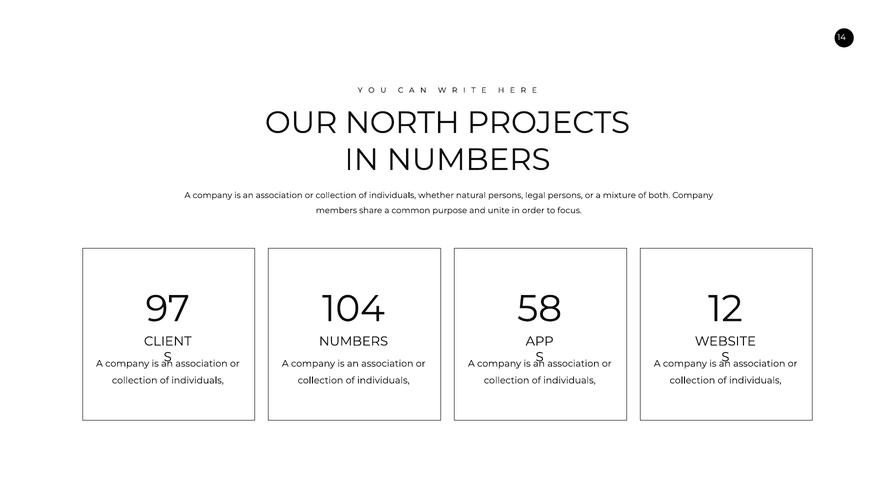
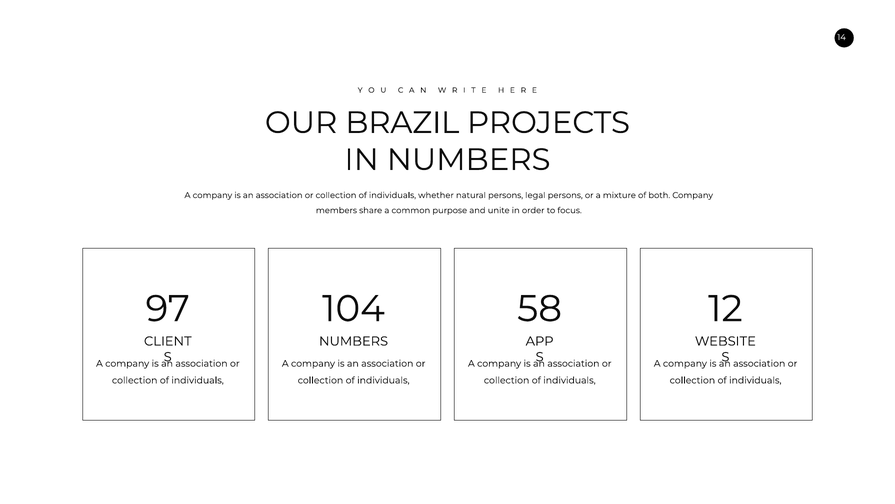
NORTH: NORTH -> BRAZIL (402, 123)
